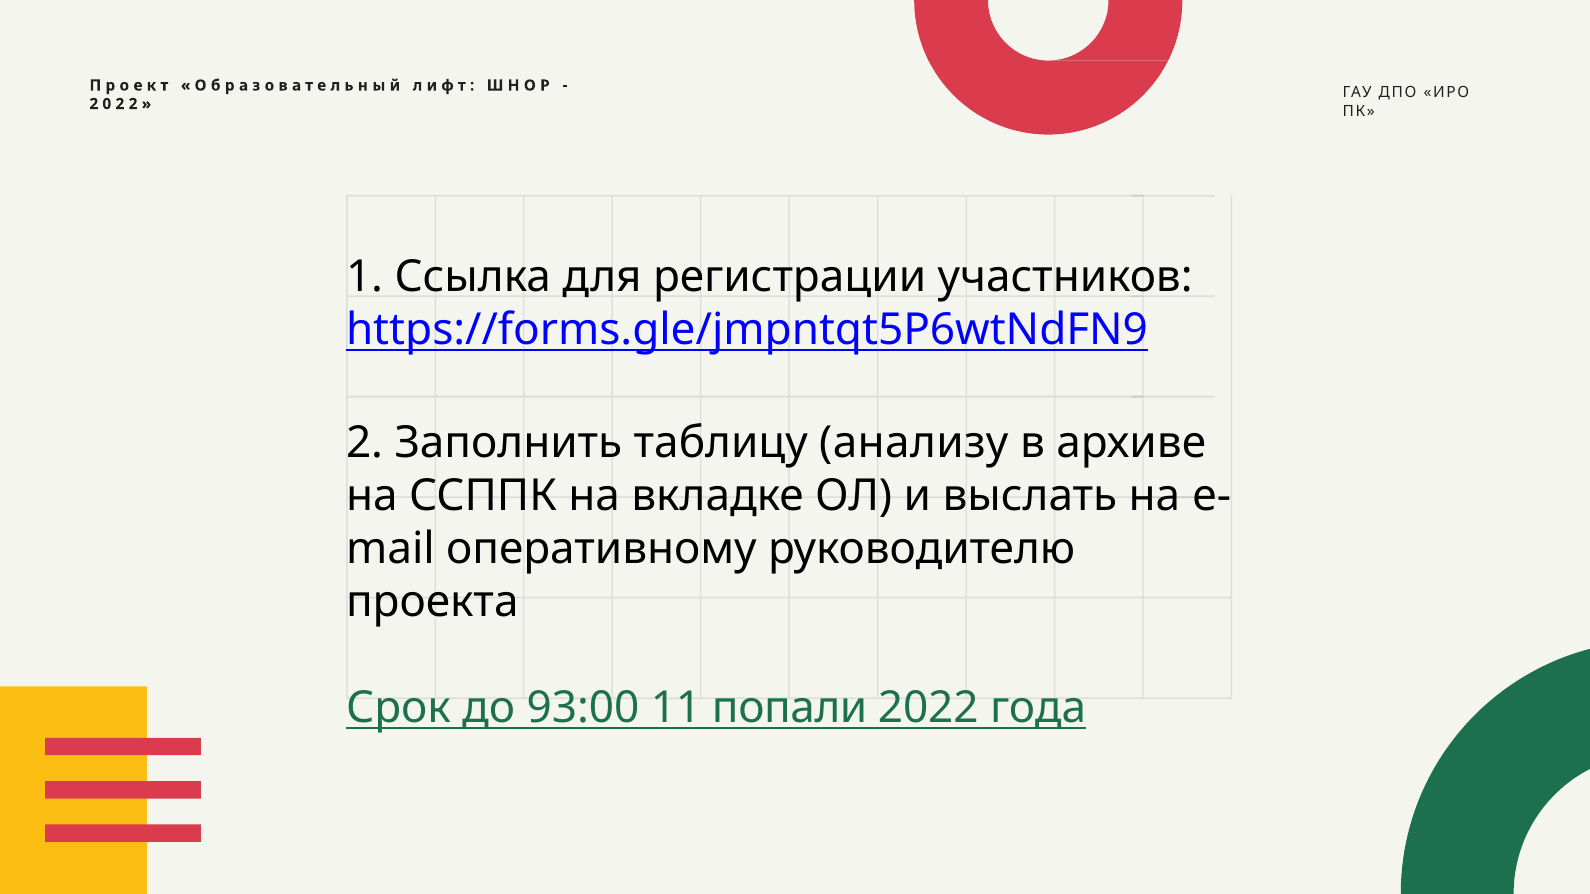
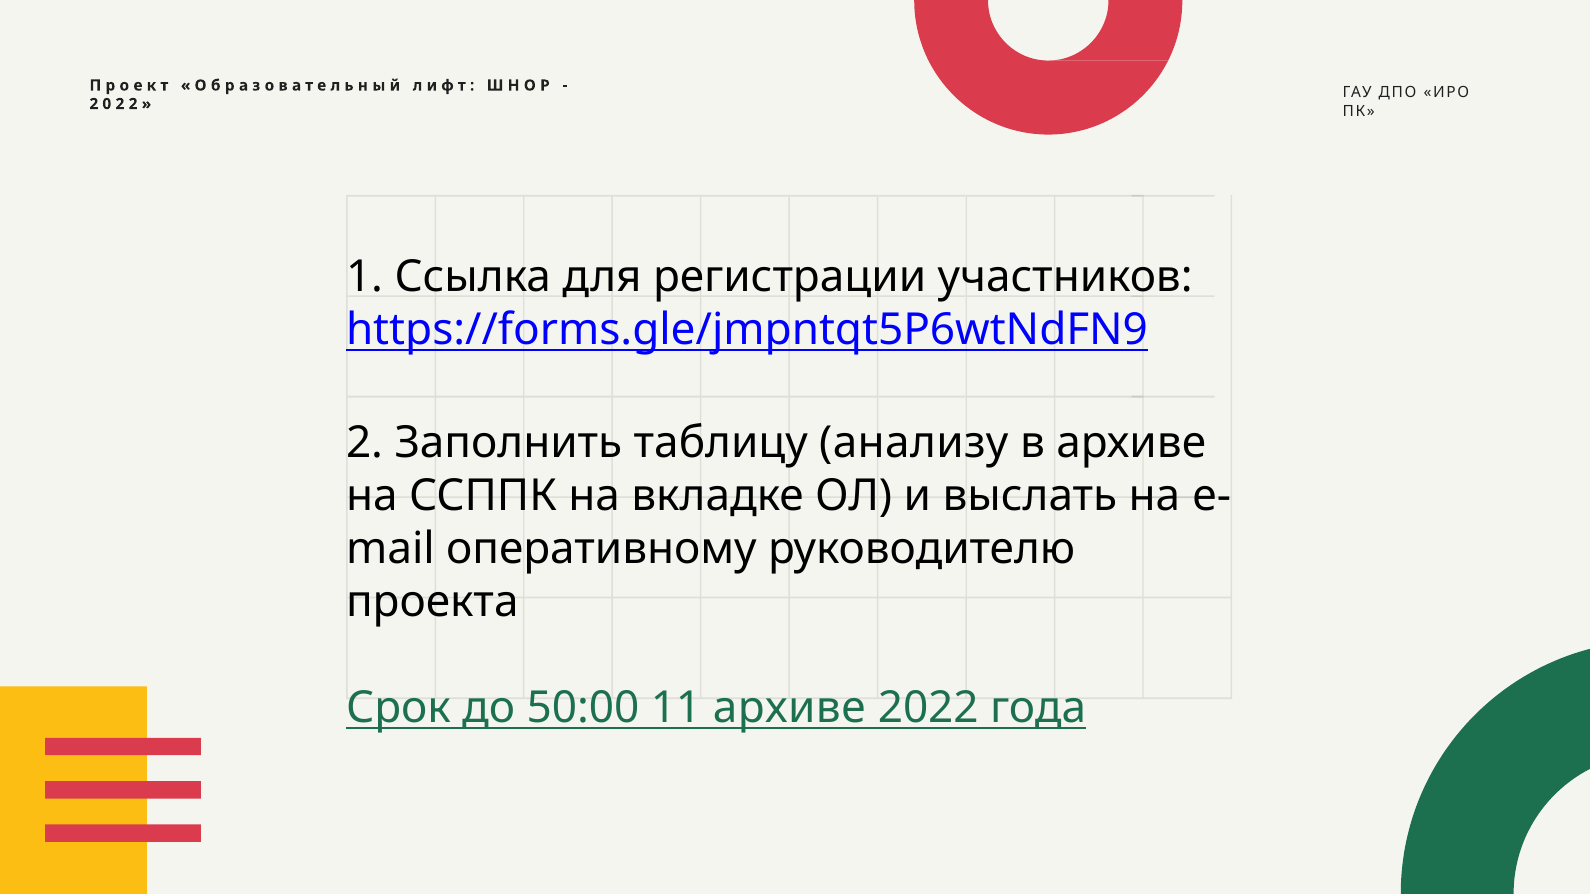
93:00: 93:00 -> 50:00 (583, 709)
11 попали: попали -> архиве (789, 709)
